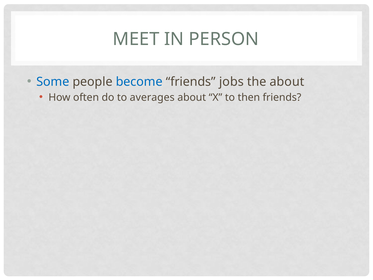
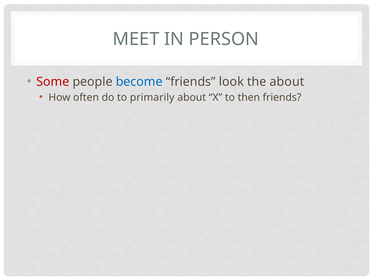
Some colour: blue -> red (53, 82)
jobs: jobs -> look (231, 82)
averages: averages -> primarily (152, 97)
